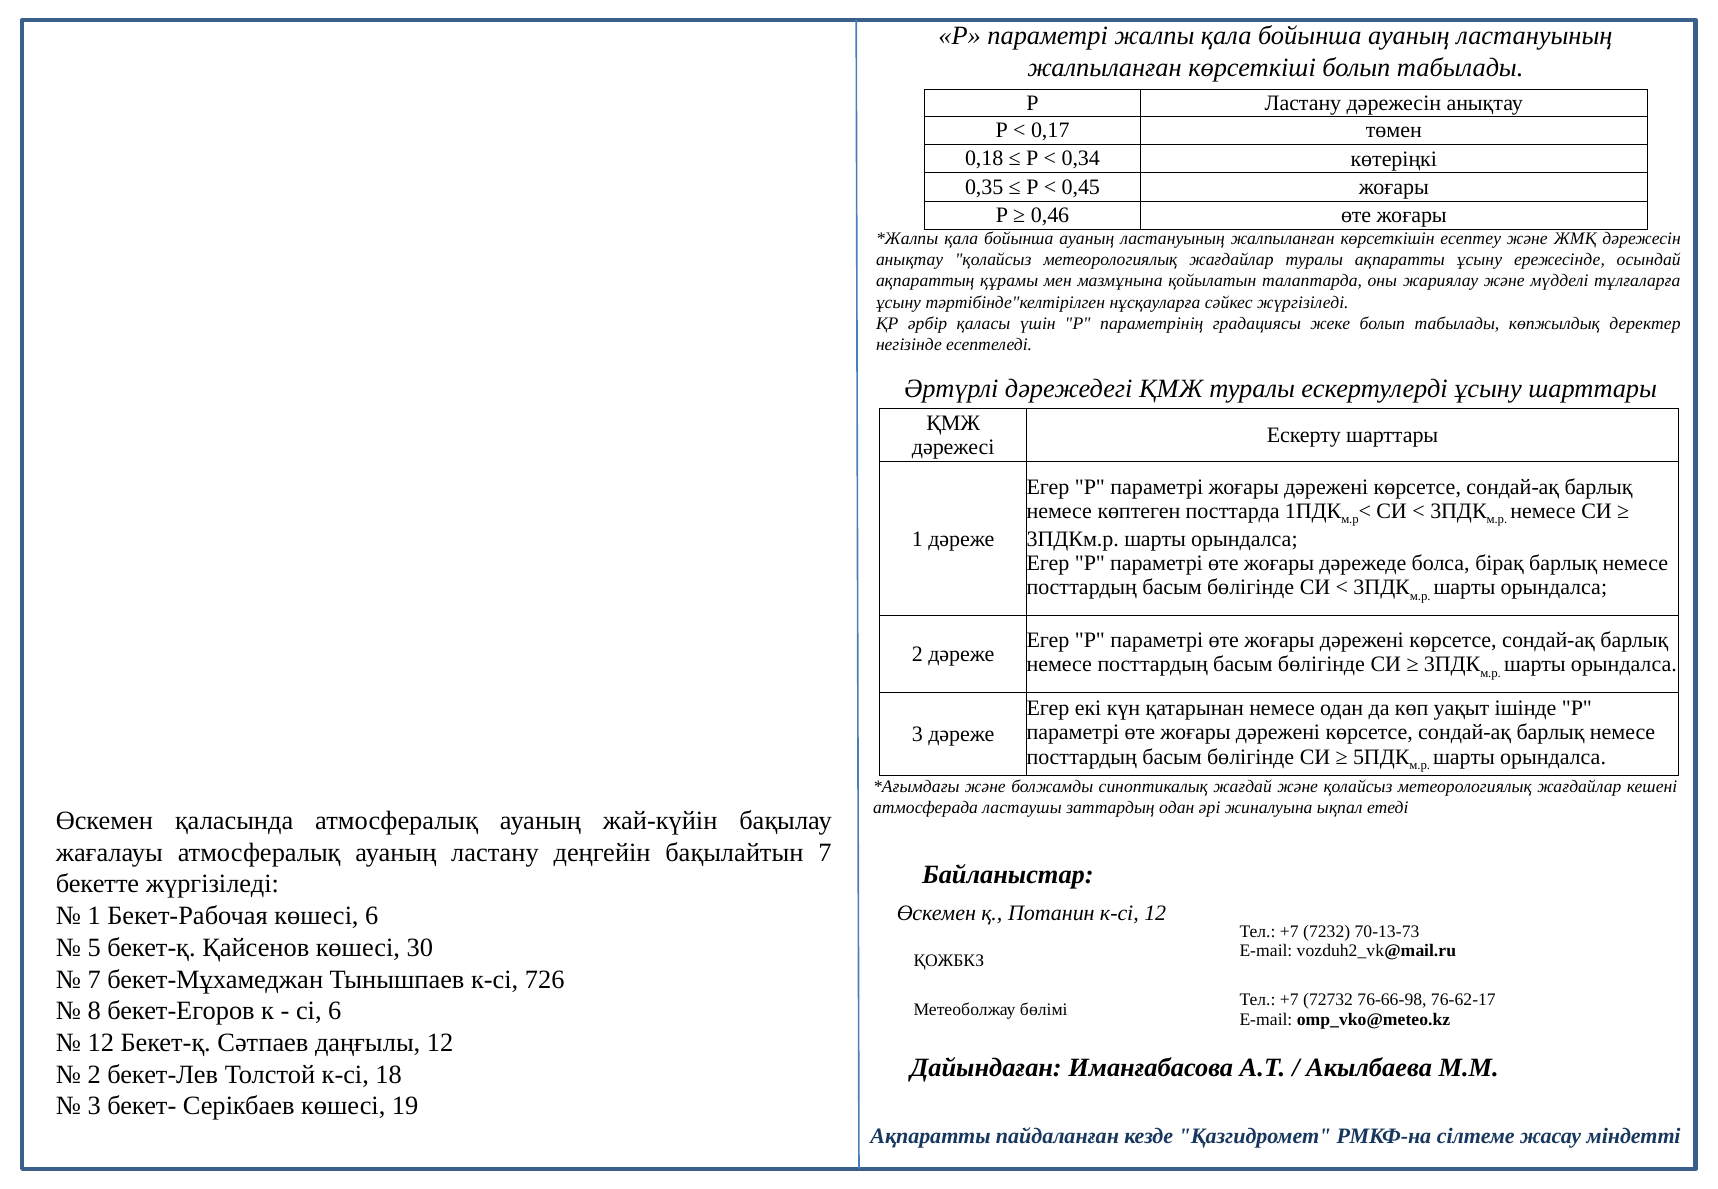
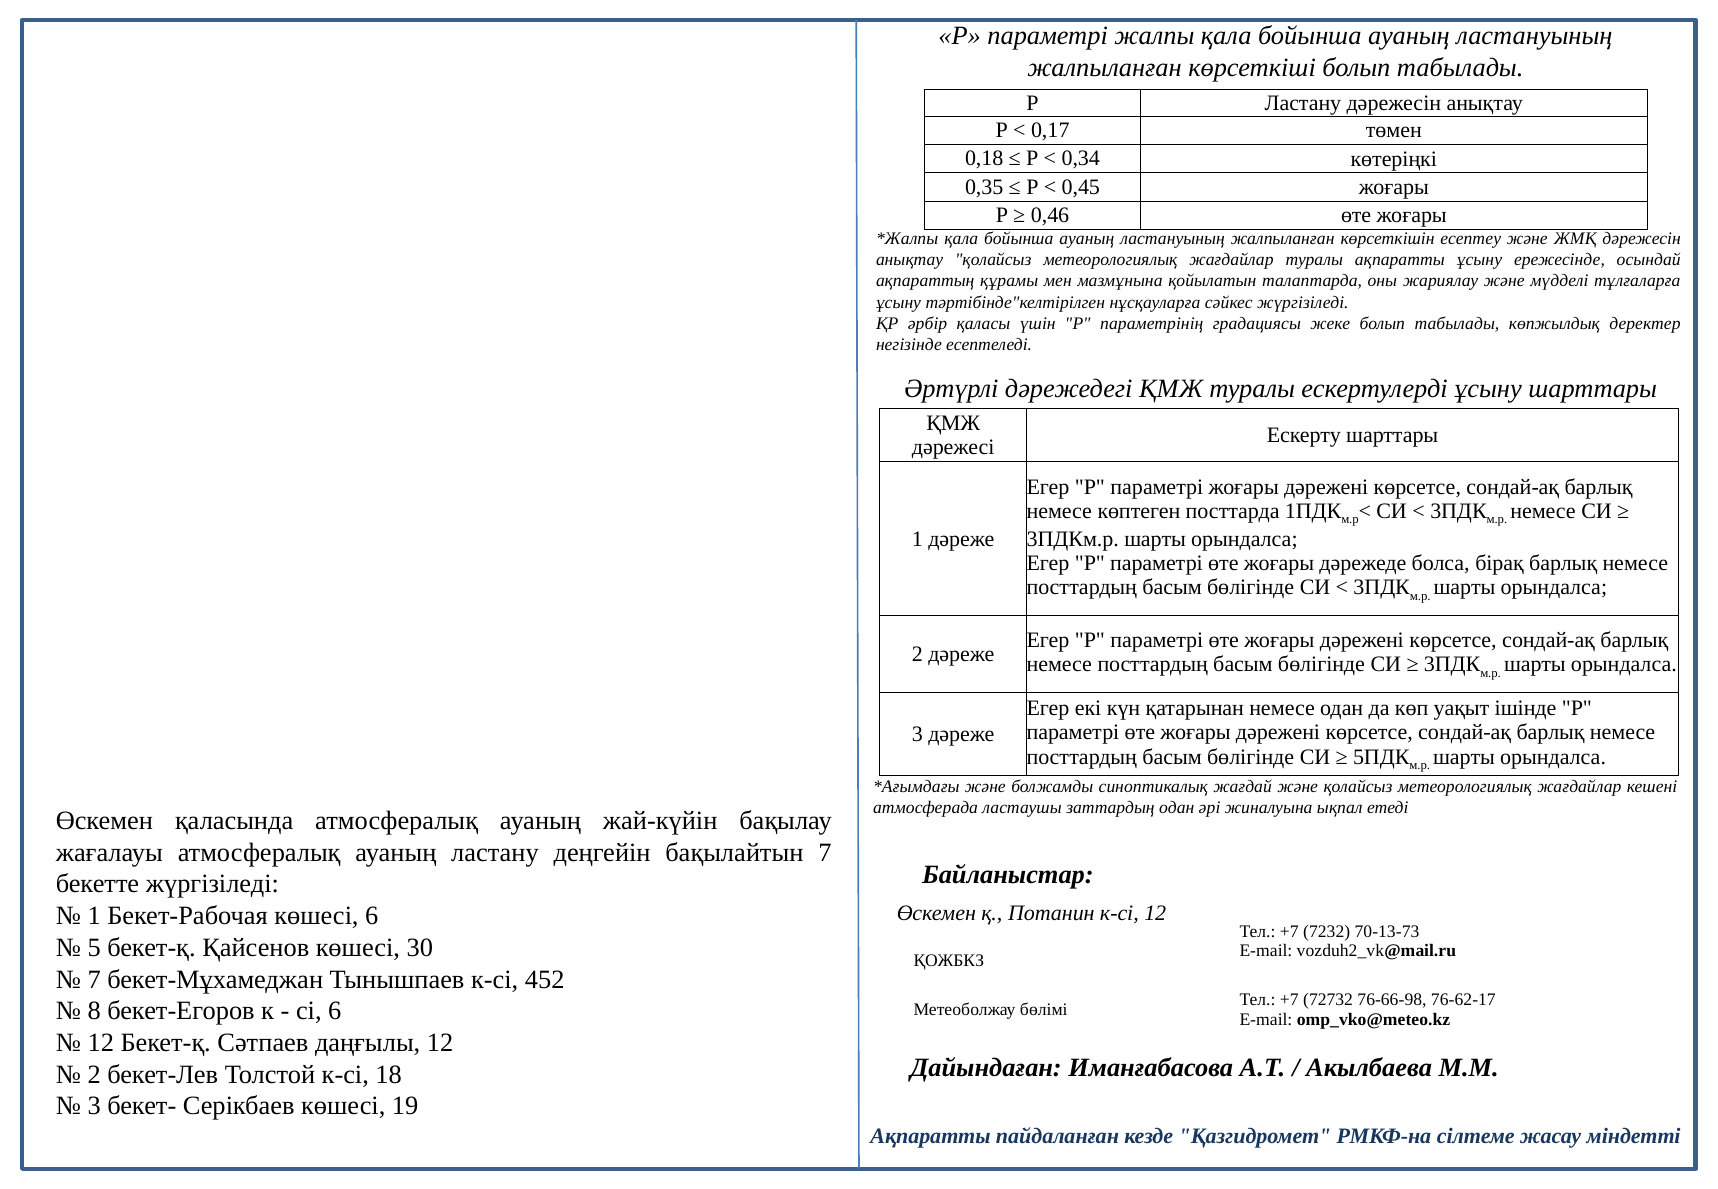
726: 726 -> 452 (545, 980)
